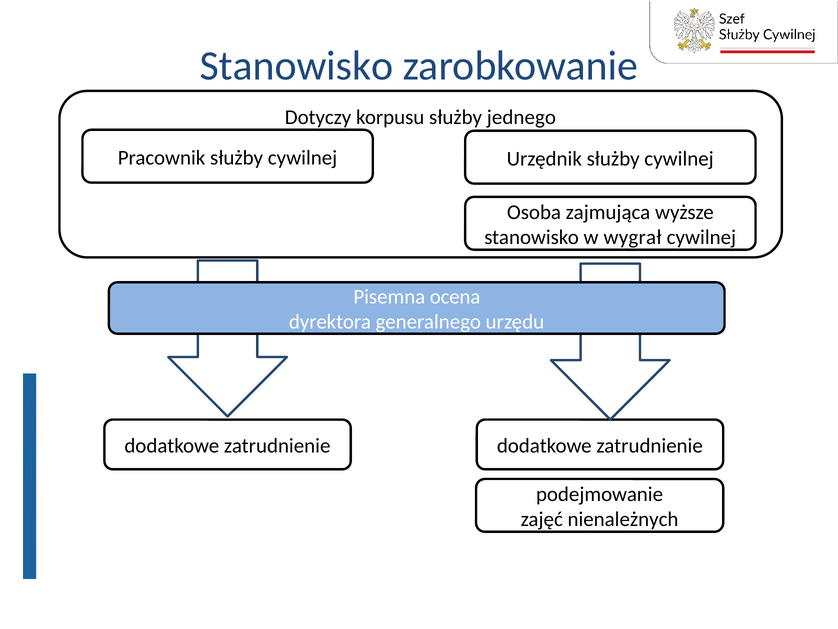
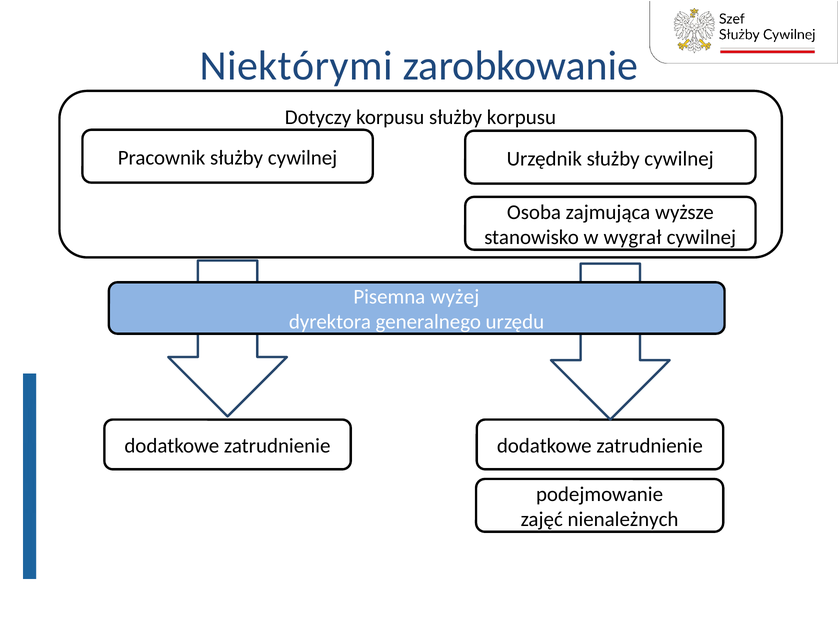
Stanowisko: Stanowisko -> Niektórymi (296, 66)
służby jednego: jednego -> korpusu (521, 117)
ocena: ocena -> wyżej (455, 297)
